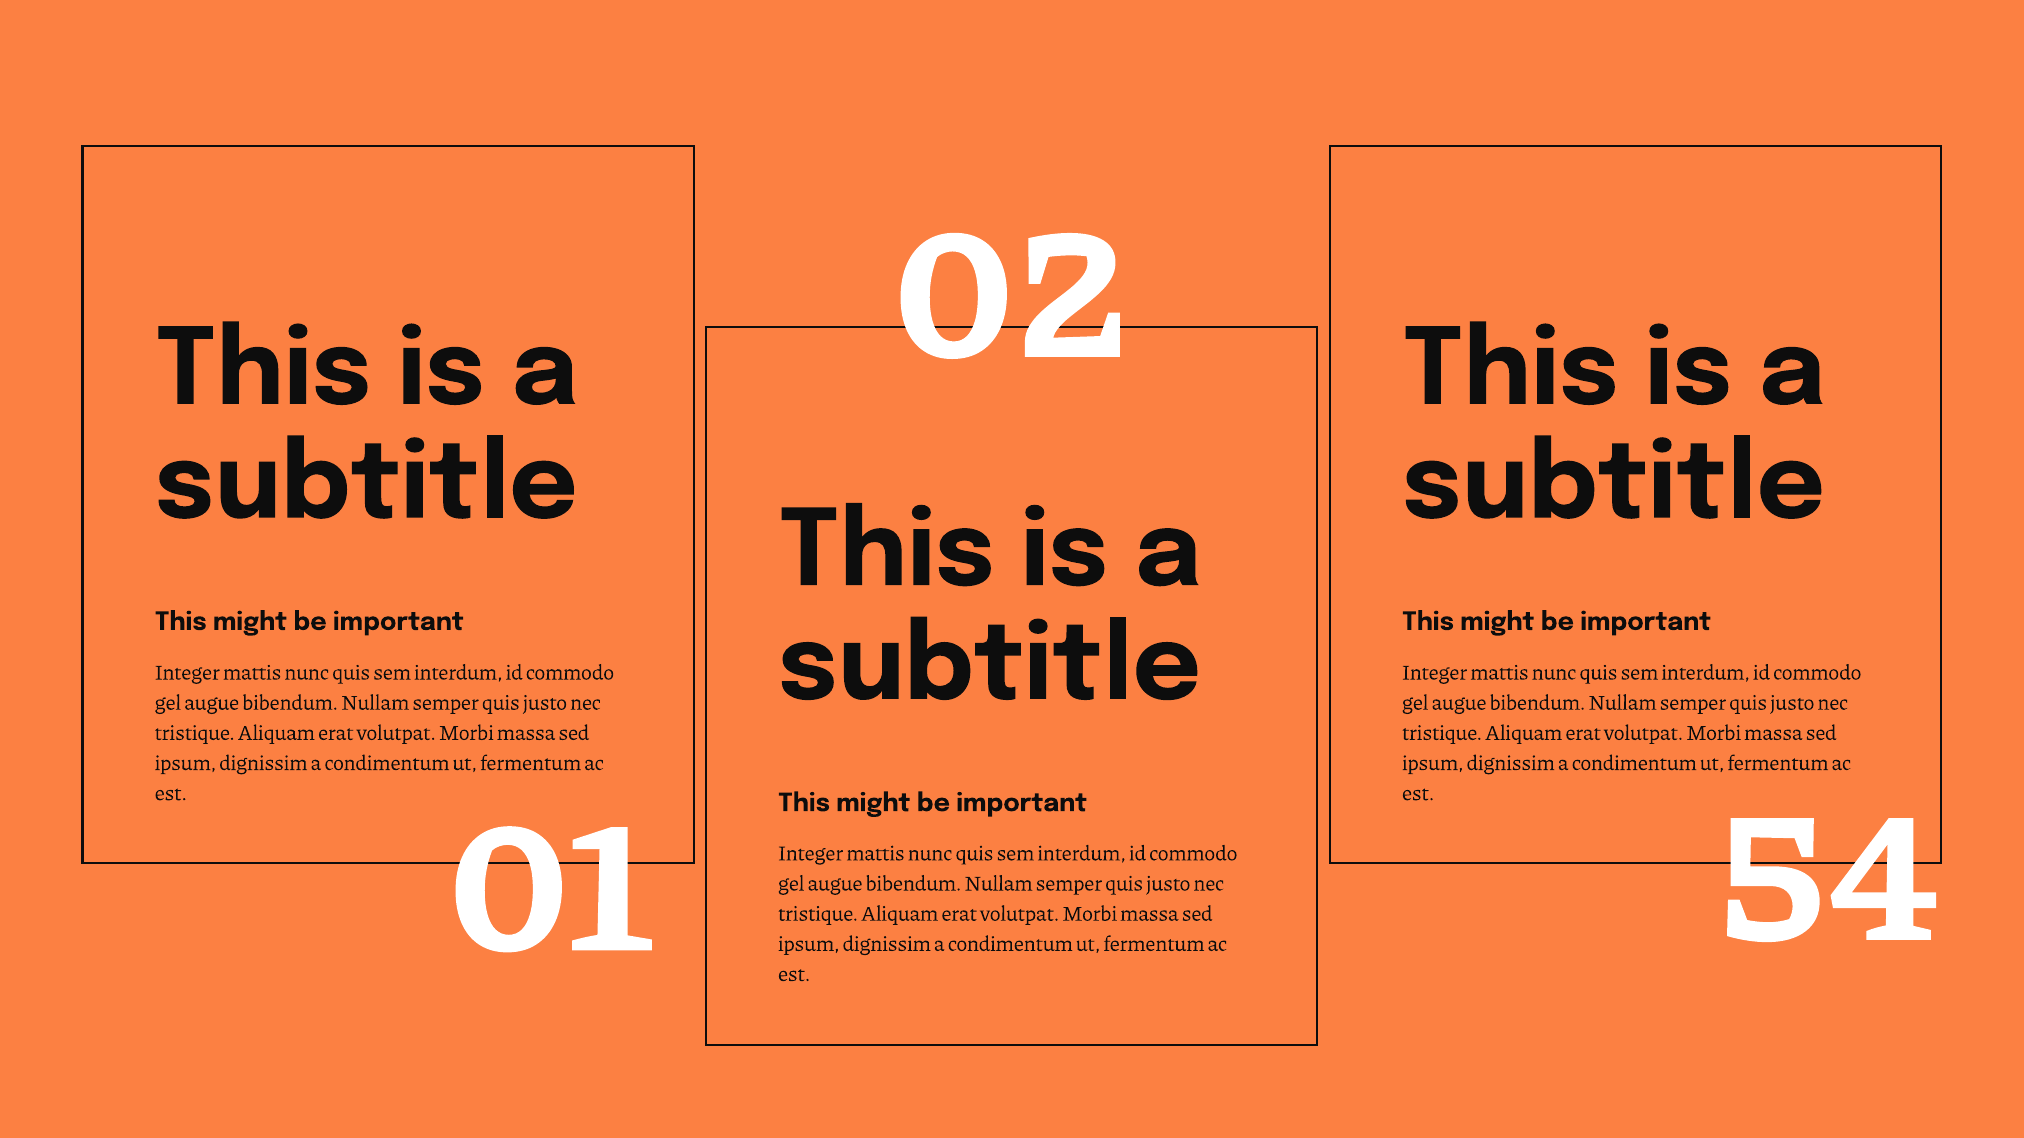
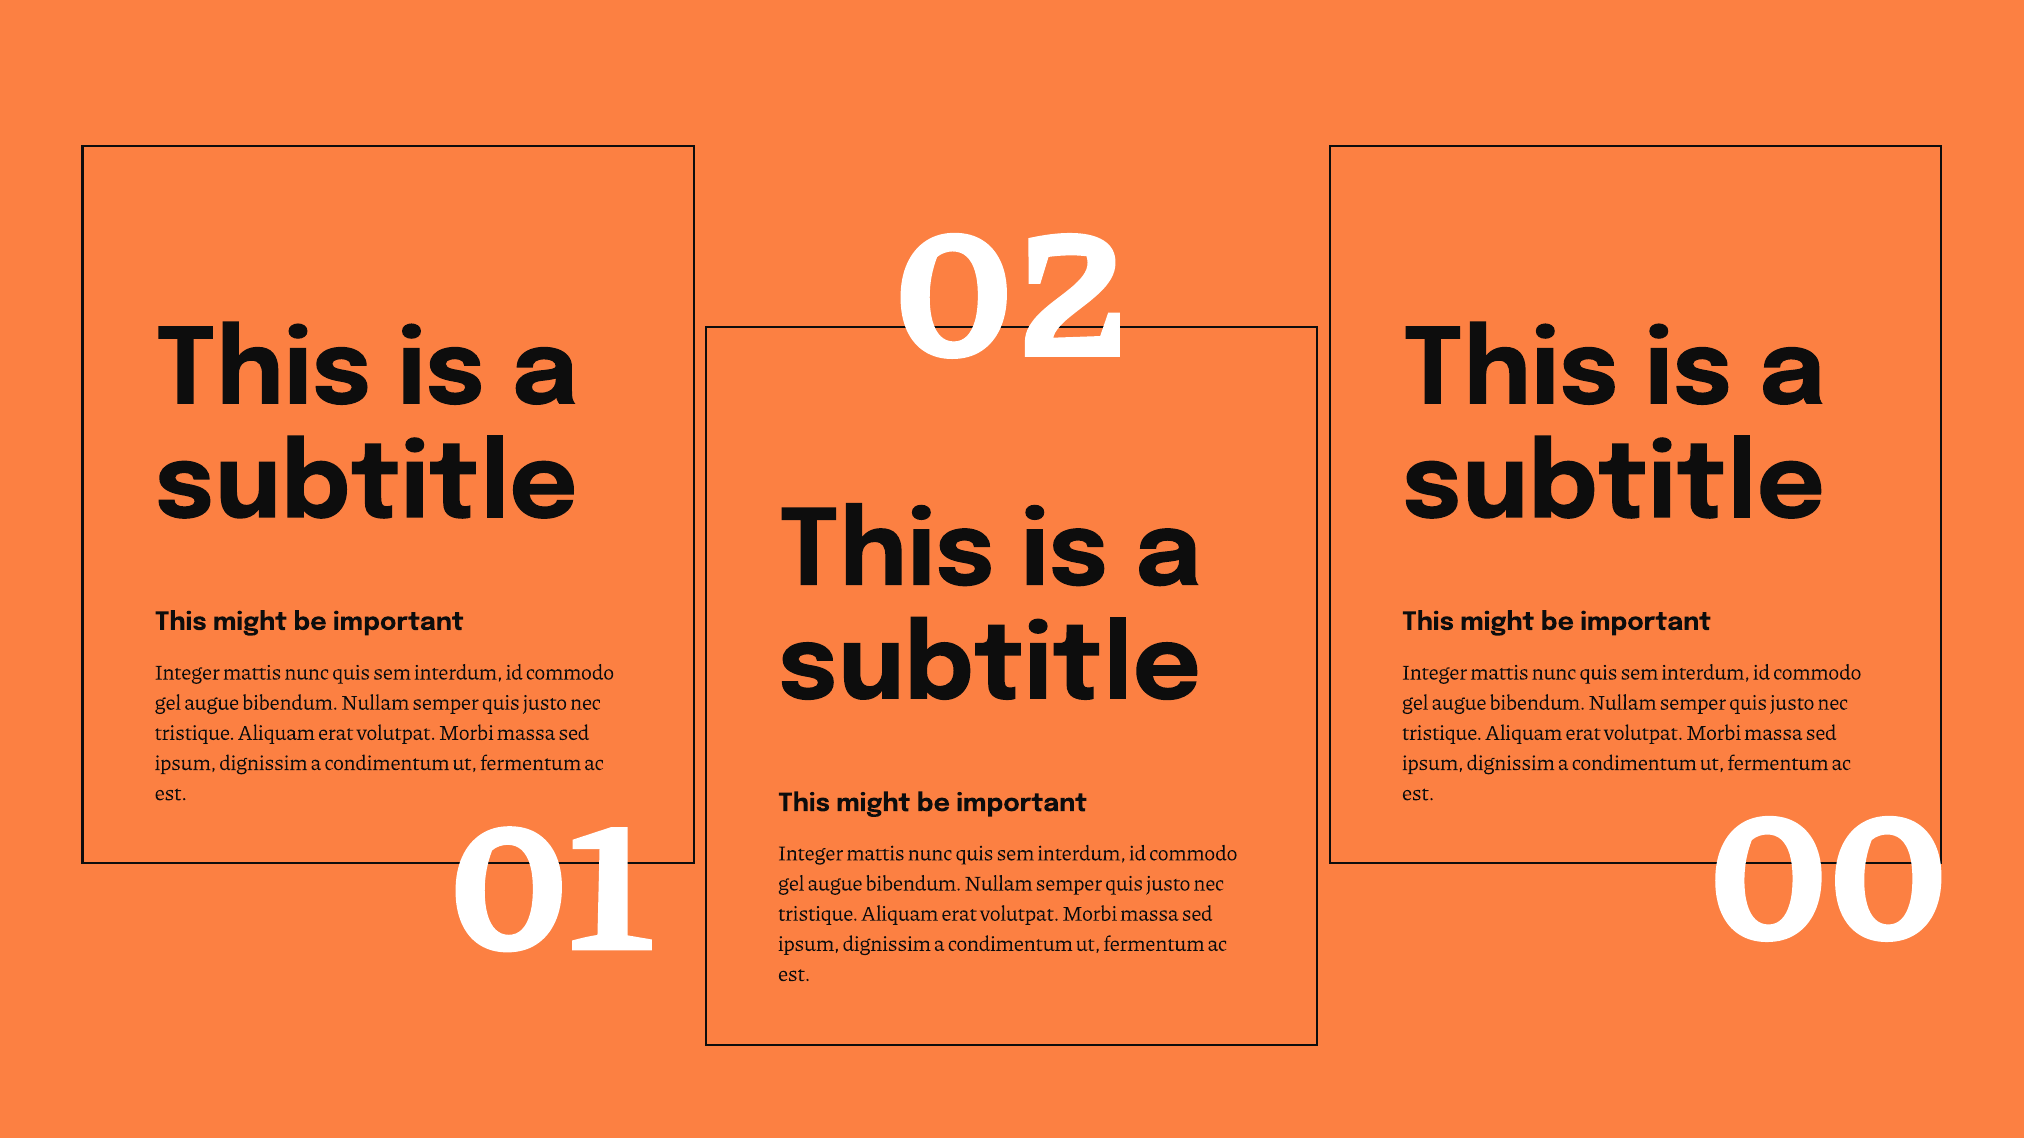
54: 54 -> 00 (1828, 874)
